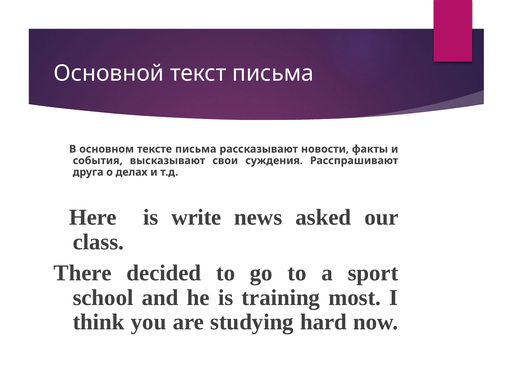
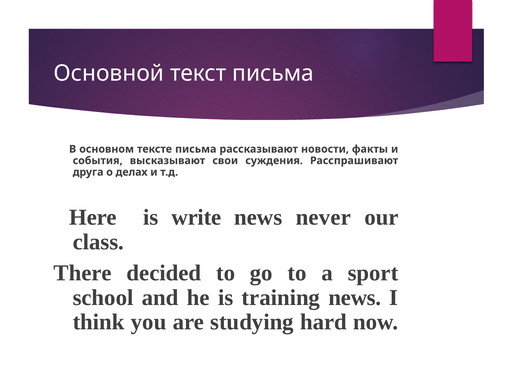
asked: asked -> never (323, 217)
training most: most -> news (355, 298)
